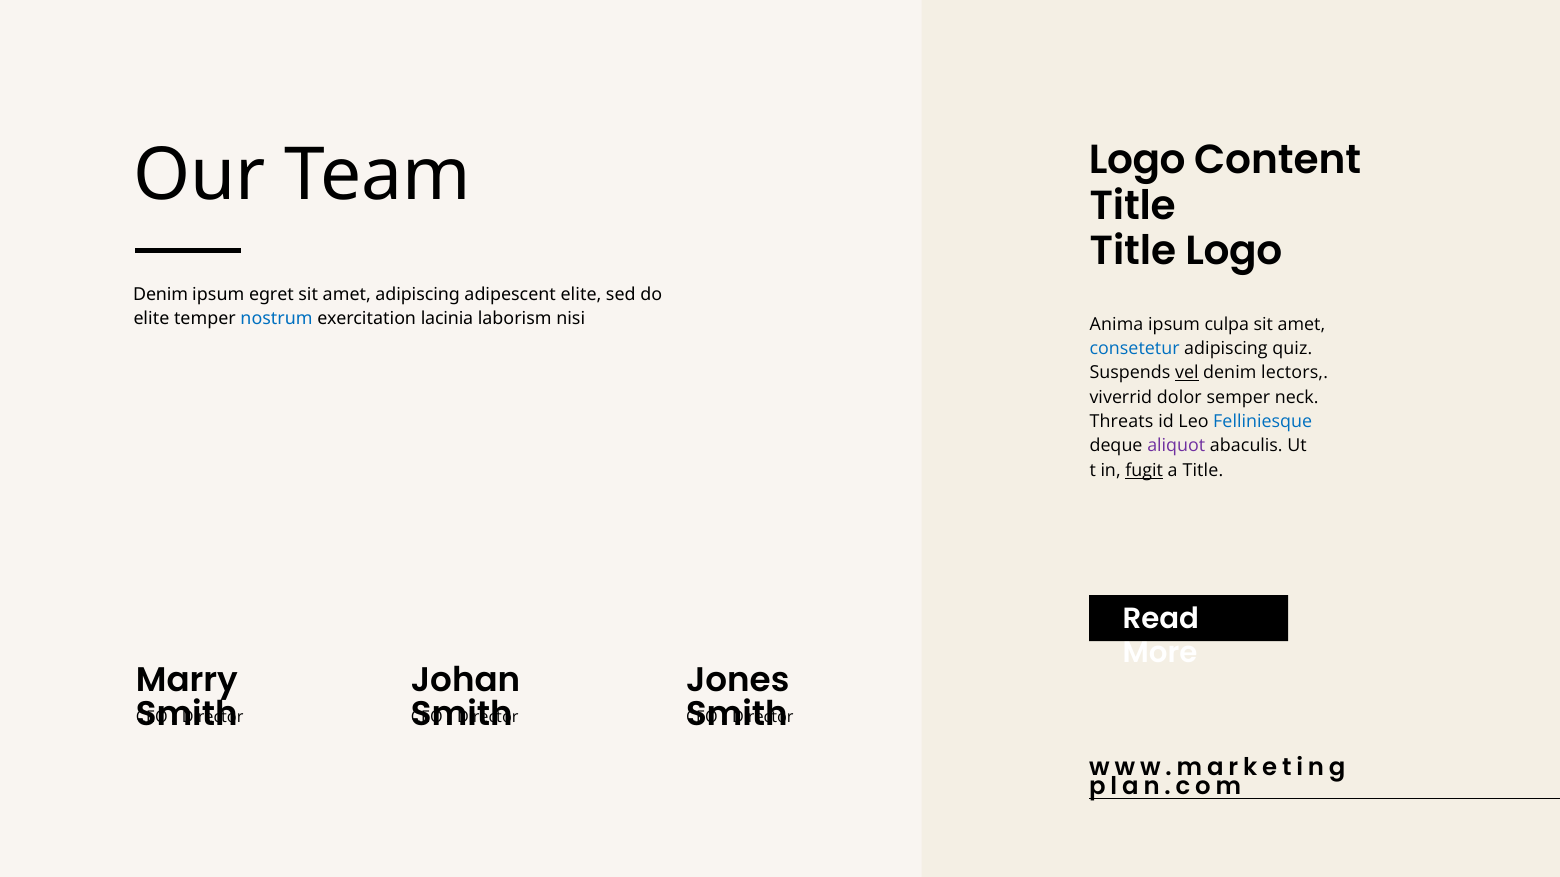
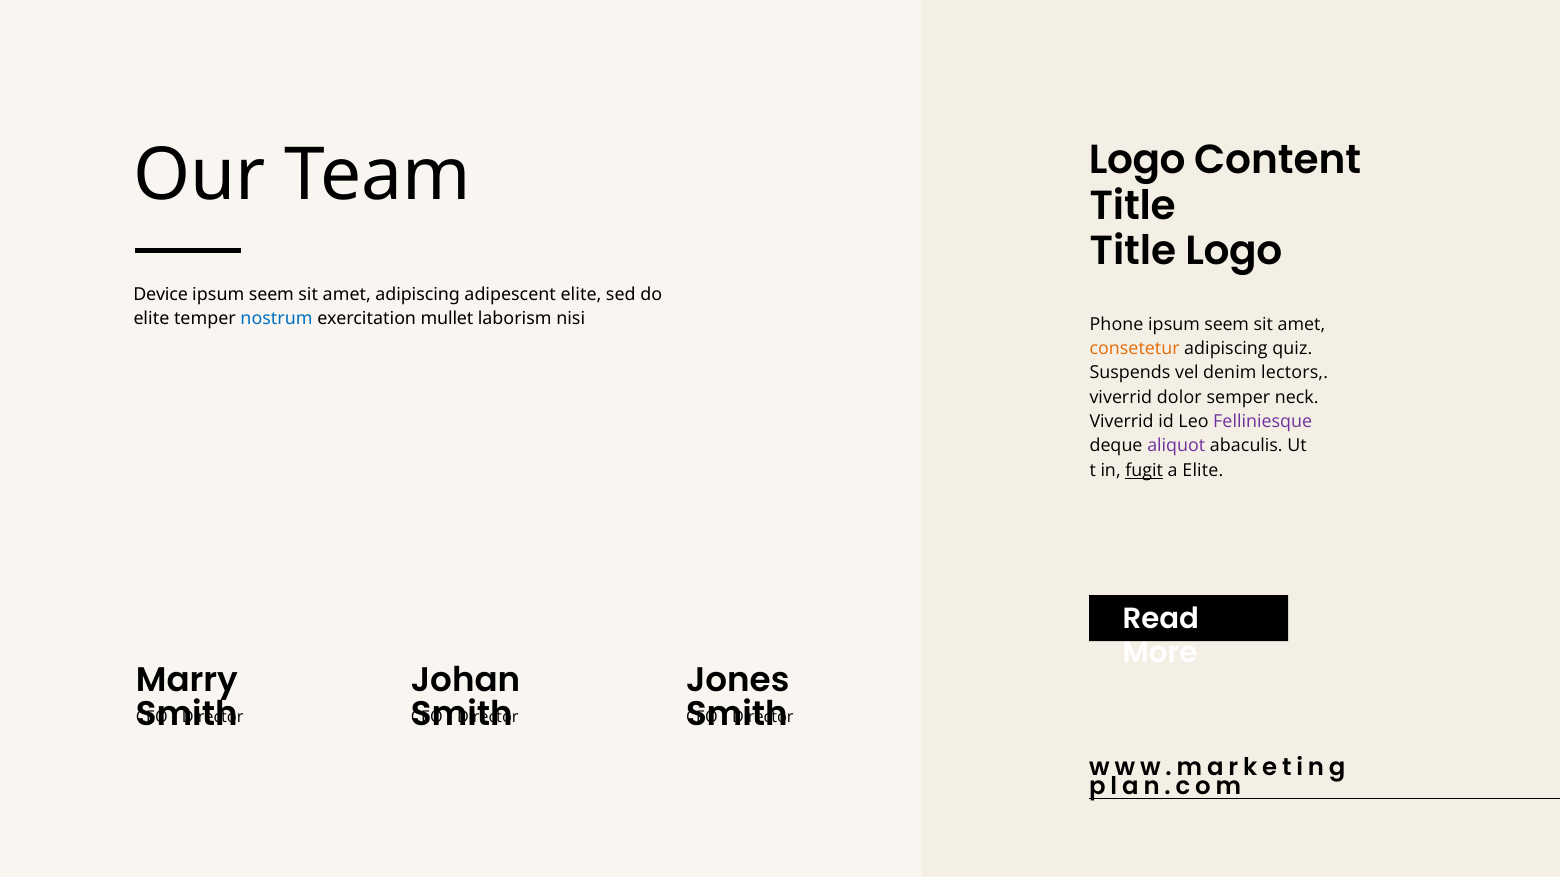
Denim: Denim -> Device (161, 295)
egret: egret -> seem (271, 295)
lacinia: lacinia -> mullet (447, 319)
Anima: Anima -> Phone (1117, 324)
culpa: culpa -> seem (1227, 324)
consetetur colour: blue -> orange (1135, 349)
vel underline: present -> none (1187, 373)
Threats: Threats -> Viverrid (1122, 422)
Felliniesque colour: blue -> purple (1263, 422)
a Title: Title -> Elite (1203, 471)
